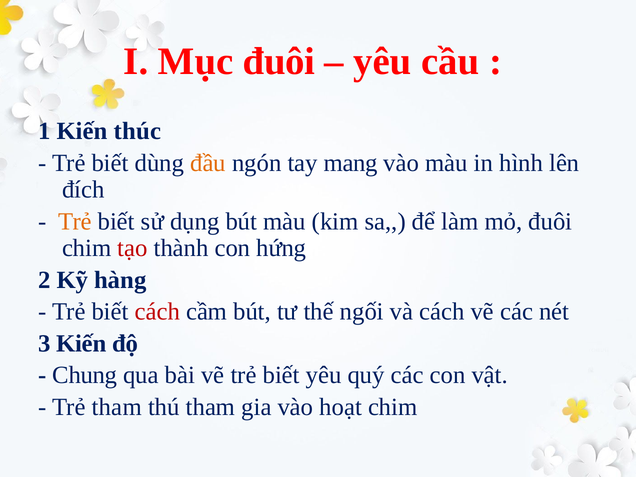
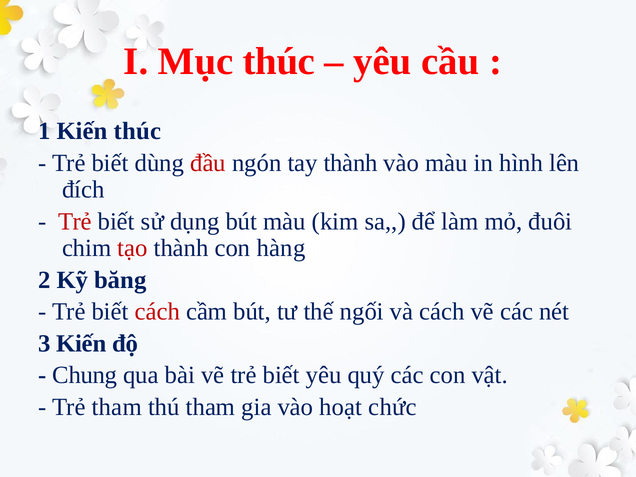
Mục đuôi: đuôi -> thúc (279, 62)
đầu colour: orange -> red (208, 163)
tay mang: mang -> thành (351, 163)
Trẻ colour: orange -> red (75, 221)
hứng: hứng -> hàng (281, 248)
hàng: hàng -> băng (120, 280)
hoạt chim: chim -> chức (393, 407)
